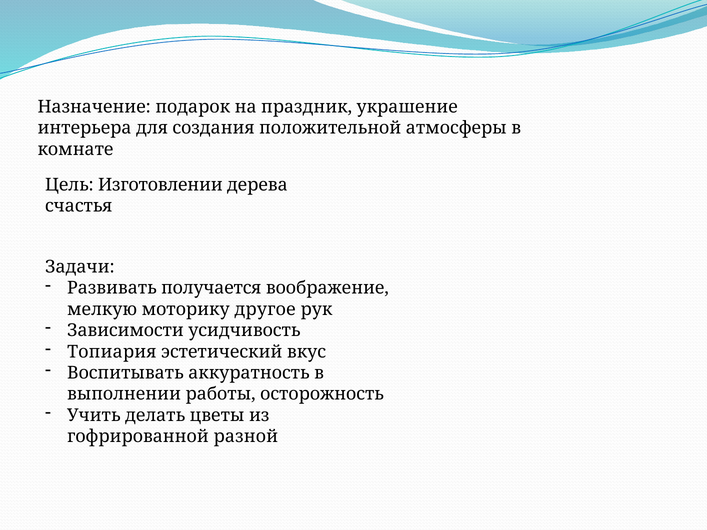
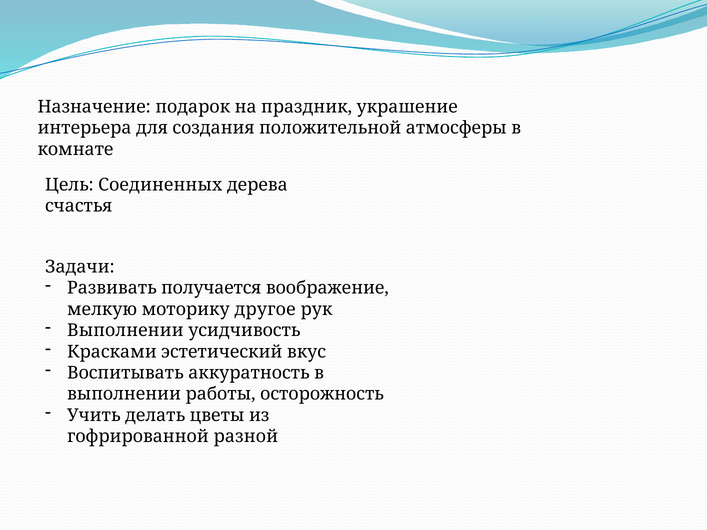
Изготовлении: Изготовлении -> Соединенных (160, 185)
Зависимости: Зависимости -> Выполнении (125, 331)
Топиария: Топиария -> Красками (112, 352)
